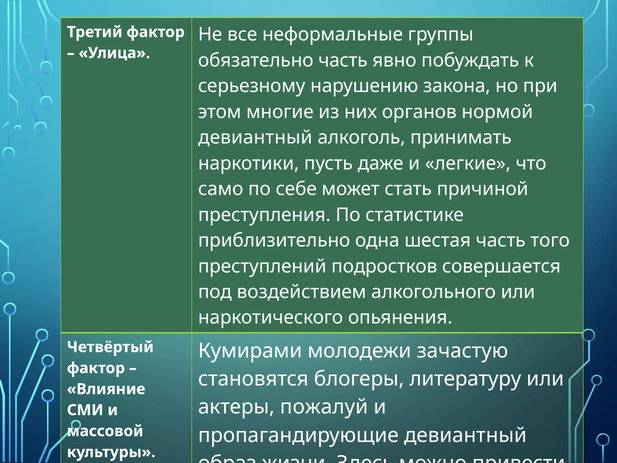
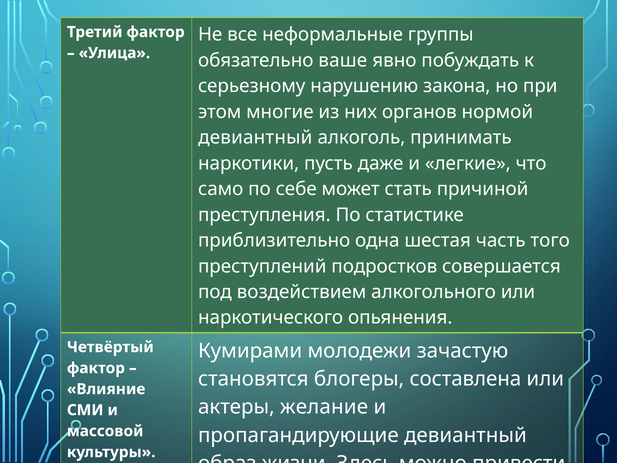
обязательно часть: часть -> ваше (343, 60)
литературу: литературу -> составлена (465, 379)
пожалуй: пожалуй -> желание (324, 407)
